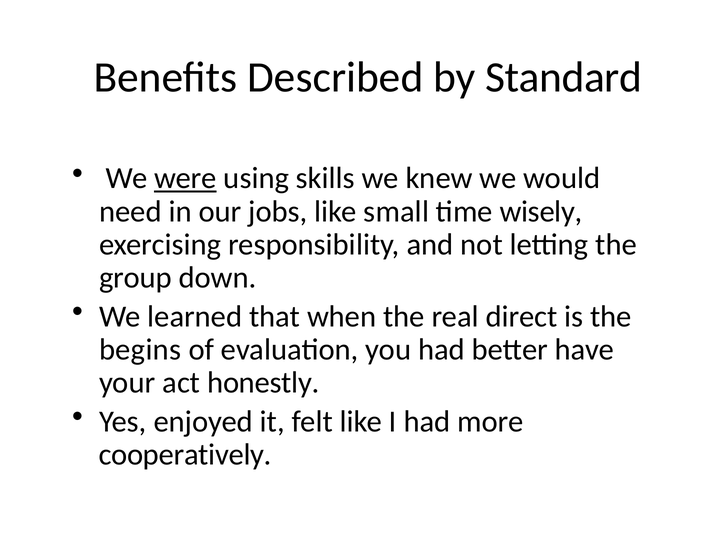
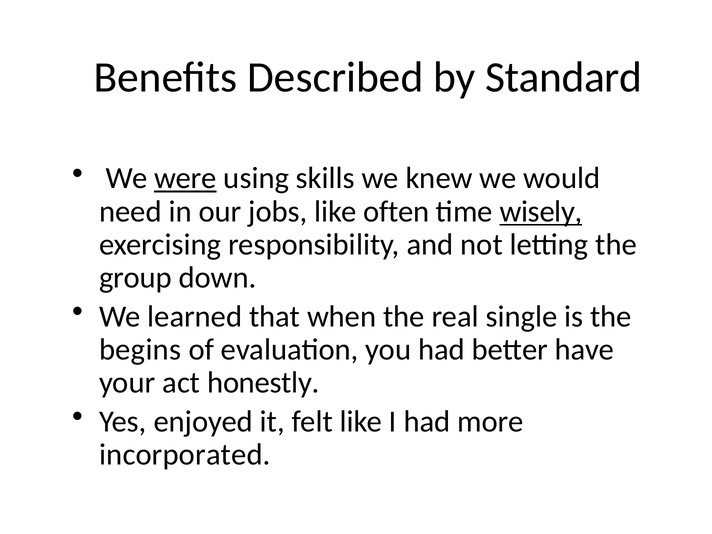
small: small -> often (396, 211)
wisely underline: none -> present (541, 211)
direct: direct -> single (522, 317)
cooperatively: cooperatively -> incorporated (185, 455)
